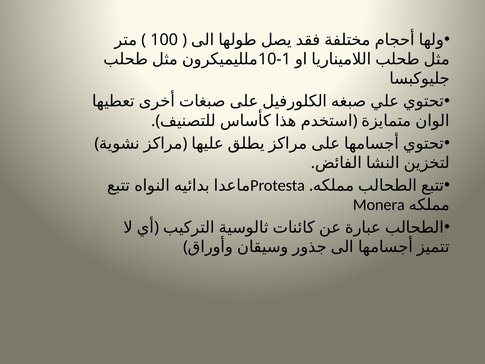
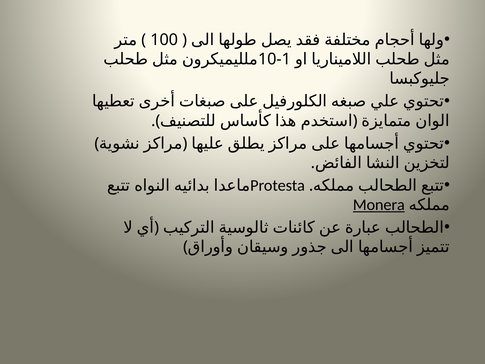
Monera underline: none -> present (379, 205)
